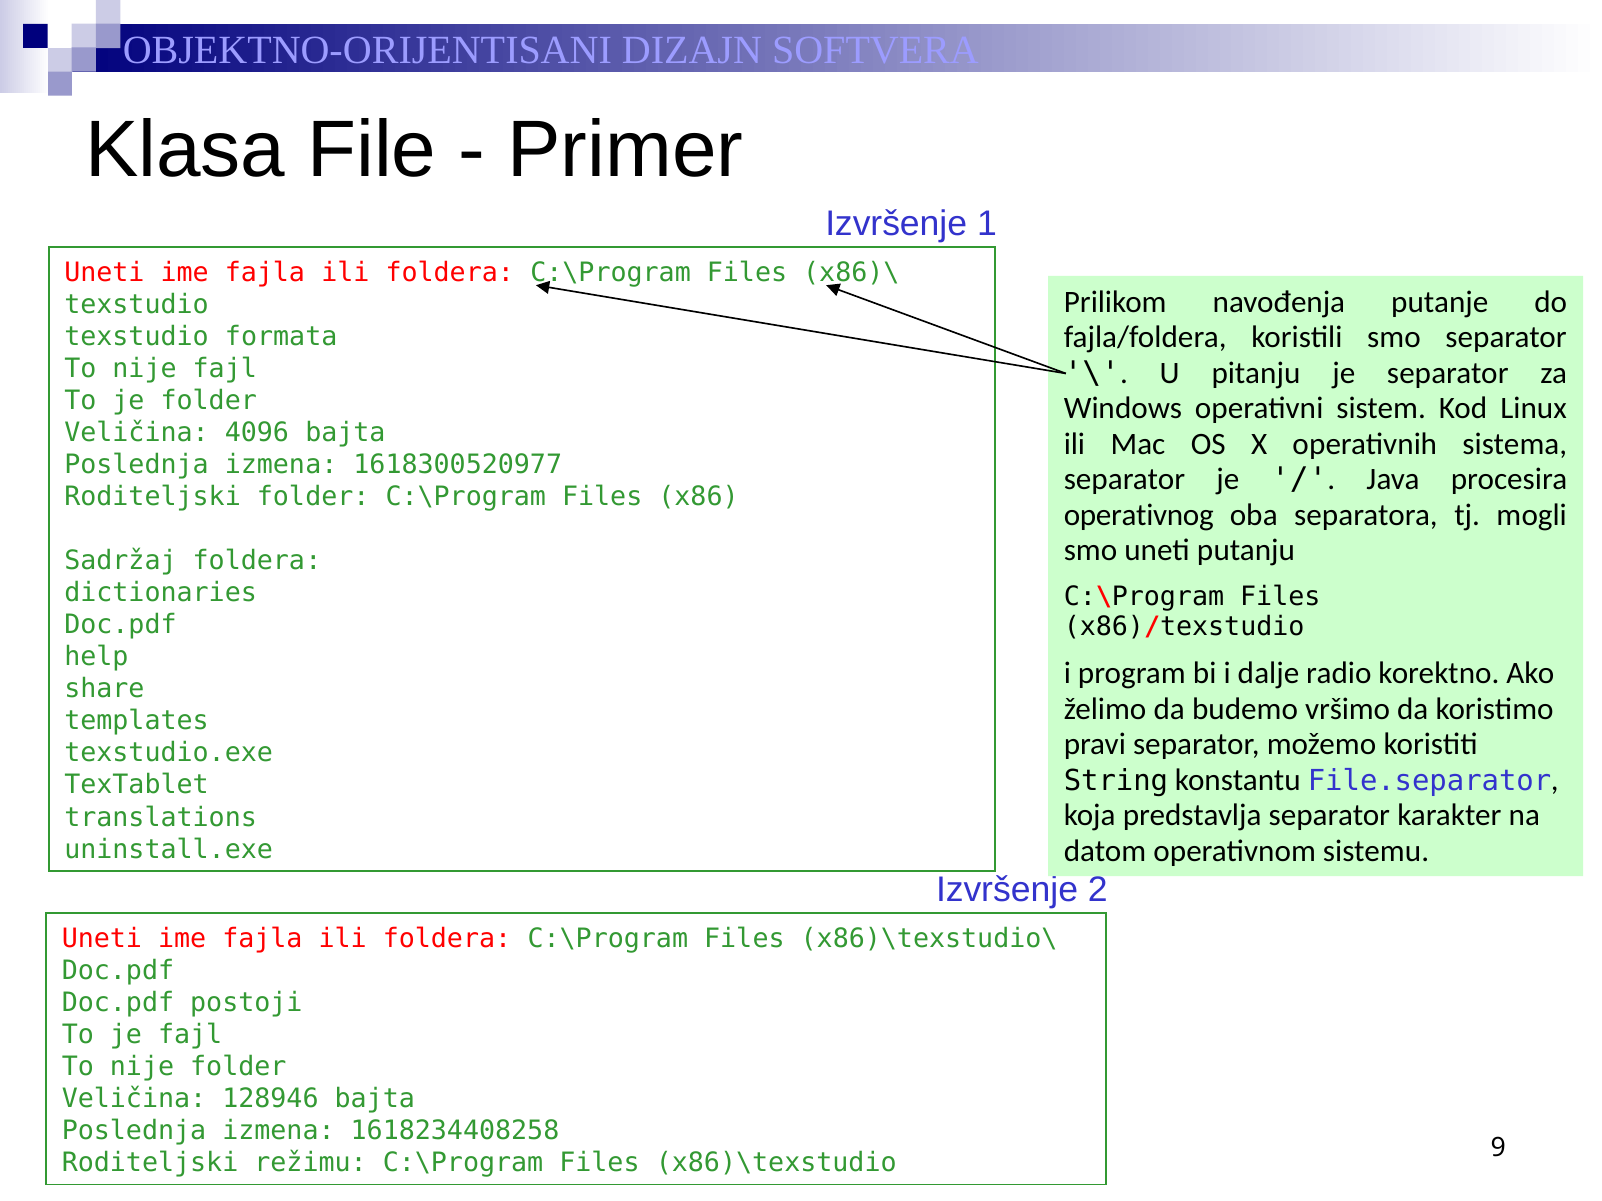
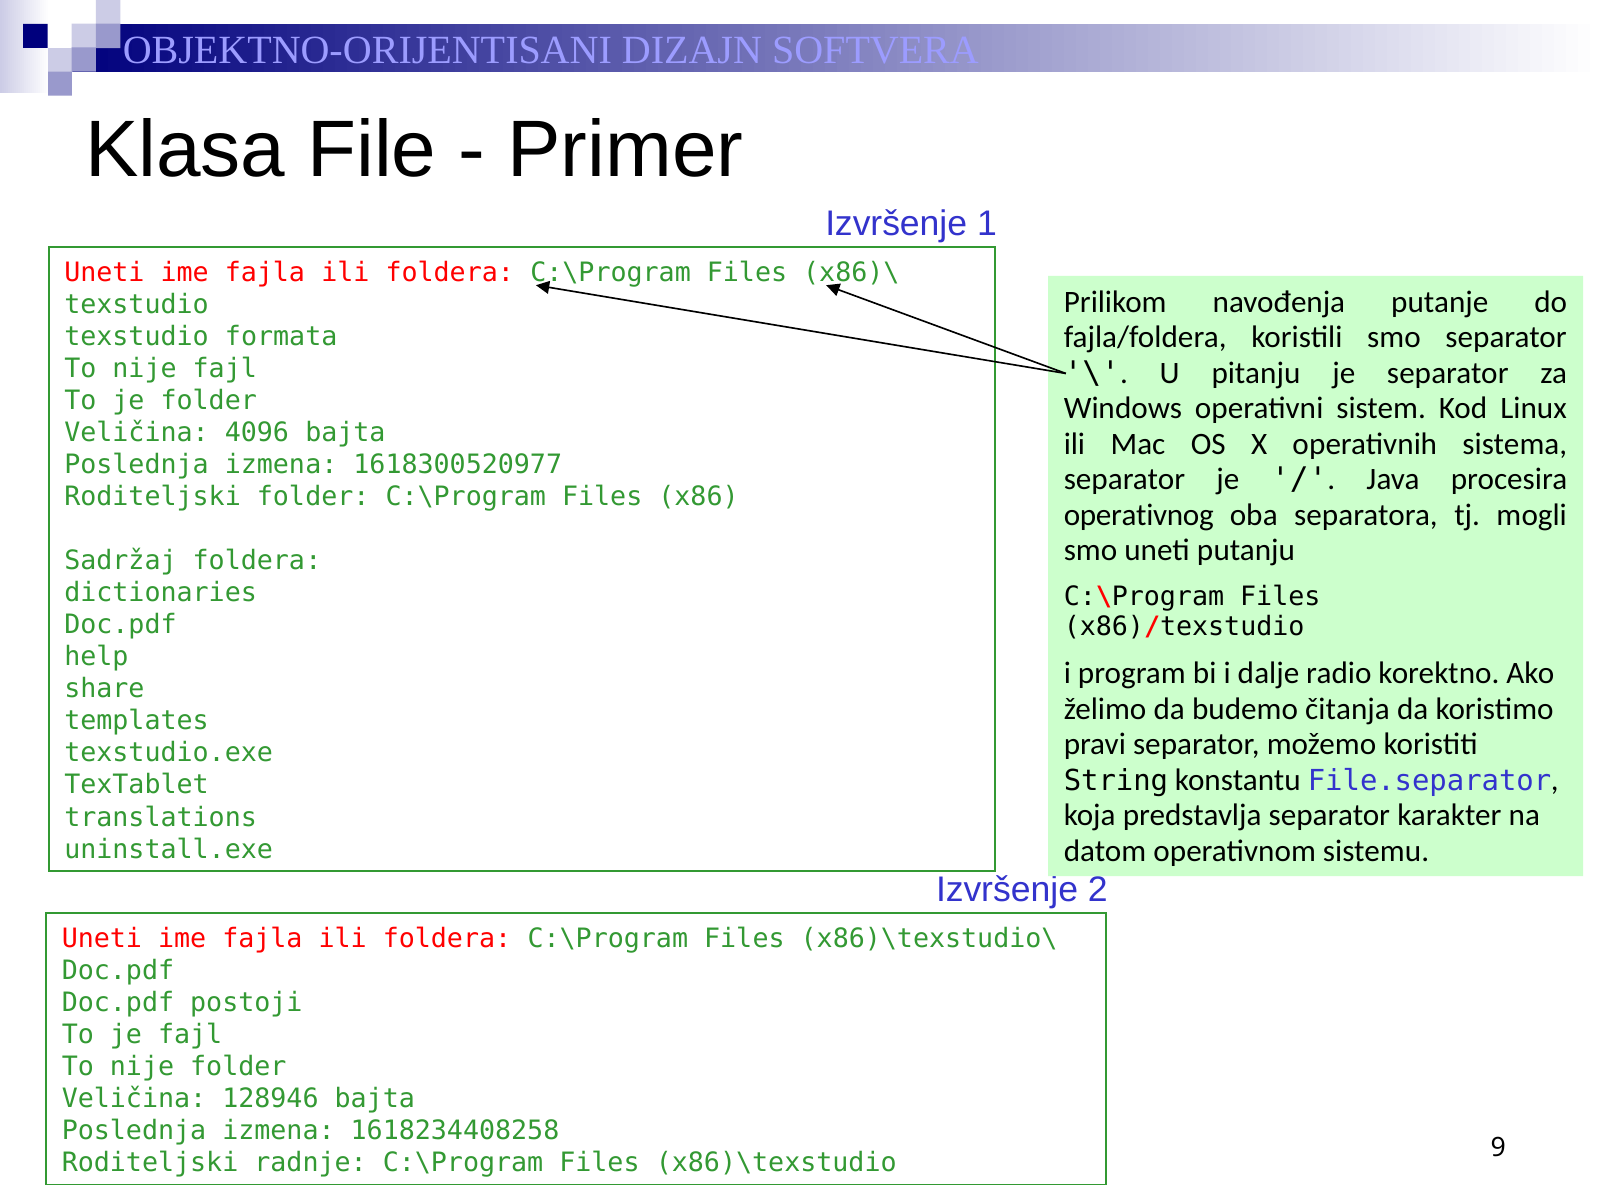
vršimo: vršimo -> čitanja (1348, 709)
režimu: režimu -> radnje (311, 1163)
